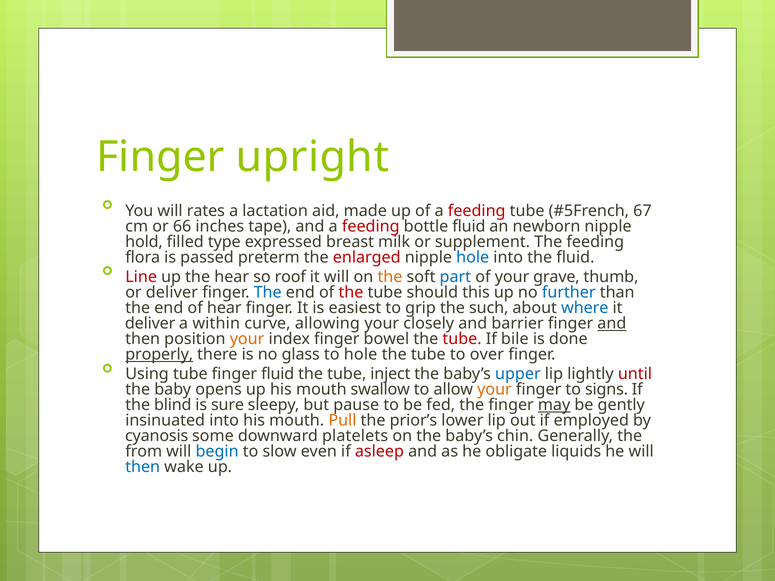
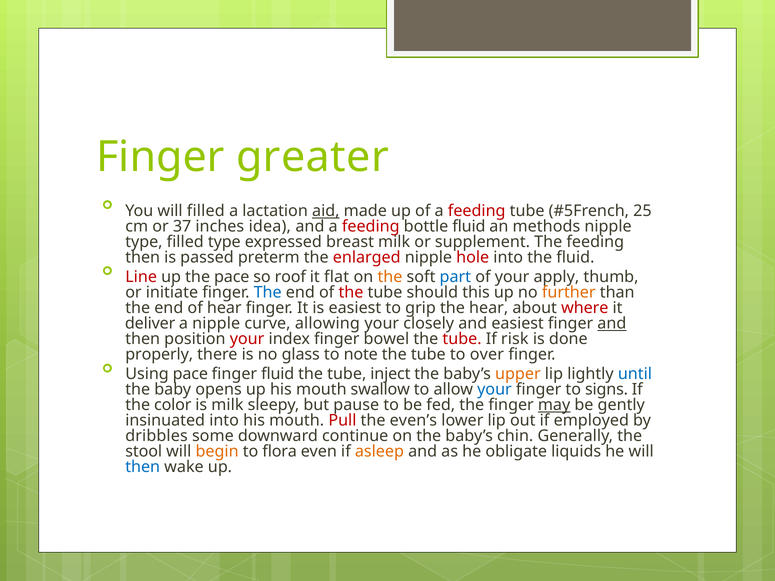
upright: upright -> greater (312, 157)
will rates: rates -> filled (206, 211)
aid underline: none -> present (326, 211)
67: 67 -> 25 (642, 211)
66: 66 -> 37 (182, 227)
tape: tape -> idea (270, 227)
newborn: newborn -> methods (546, 227)
hold: hold -> type (144, 242)
flora: flora -> then (143, 258)
hole colour: blue -> red (473, 258)
the hear: hear -> pace (232, 277)
it will: will -> flat (337, 277)
grave: grave -> apply (556, 277)
or deliver: deliver -> initiate (172, 293)
further colour: blue -> orange (569, 293)
the such: such -> hear (489, 308)
where colour: blue -> red (585, 308)
a within: within -> nipple (216, 324)
and barrier: barrier -> easiest (518, 324)
your colour: orange -> red (247, 339)
bile: bile -> risk (515, 339)
properly underline: present -> none (159, 355)
to hole: hole -> note (361, 355)
Using tube: tube -> pace (190, 374)
upper colour: blue -> orange (518, 374)
until colour: red -> blue (635, 374)
your colour: orange -> blue (494, 390)
blind: blind -> color (173, 405)
is sure: sure -> milk (227, 405)
Pull colour: orange -> red (342, 421)
prior’s: prior’s -> even’s (413, 421)
cyanosis: cyanosis -> dribbles (157, 436)
platelets: platelets -> continue (355, 436)
from: from -> stool (144, 452)
begin colour: blue -> orange (217, 452)
slow: slow -> flora (280, 452)
asleep colour: red -> orange (379, 452)
